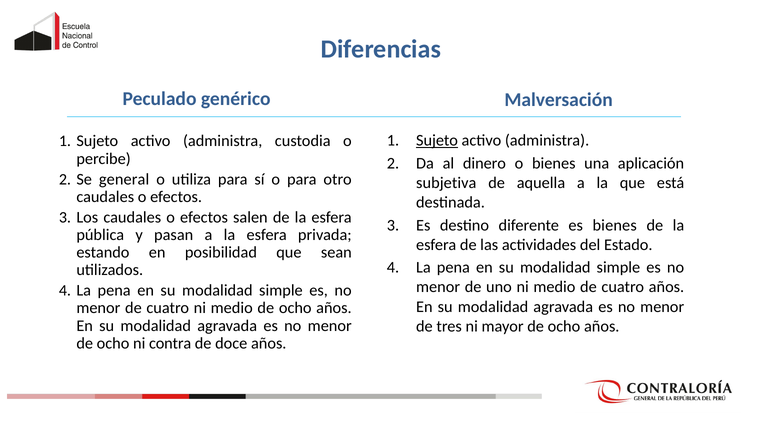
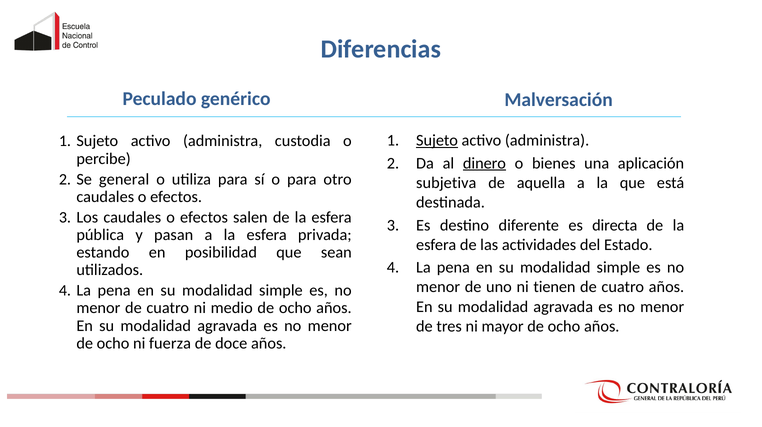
dinero underline: none -> present (484, 163)
es bienes: bienes -> directa (615, 225)
uno ni medio: medio -> tienen (554, 287)
contra: contra -> fuerza (170, 343)
